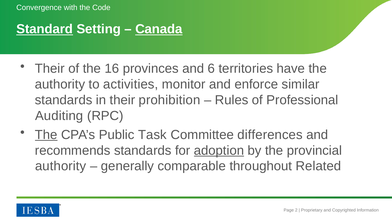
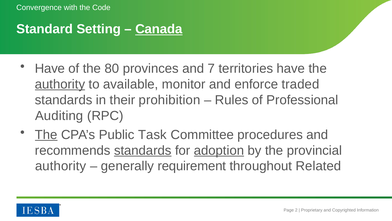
Standard underline: present -> none (45, 29)
Their: Their -> Have (50, 68)
16: 16 -> 80 (112, 68)
6: 6 -> 7 (211, 68)
authority underline: none -> present (60, 84)
activities: activities -> available (131, 84)
similar: similar -> traded (301, 84)
differences: differences -> procedures (270, 134)
standards underline: none -> present (143, 150)
comparable: comparable -> requirement (192, 166)
